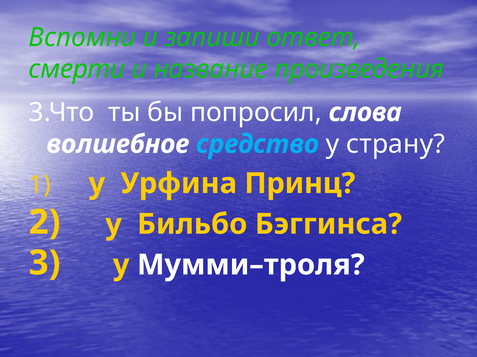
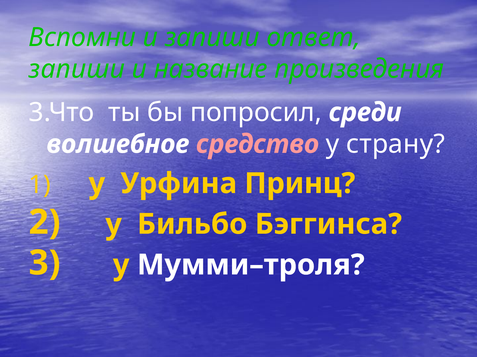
смерти: смерти -> запиши (77, 69)
слова: слова -> среди (365, 113)
средство colour: light blue -> pink (258, 144)
